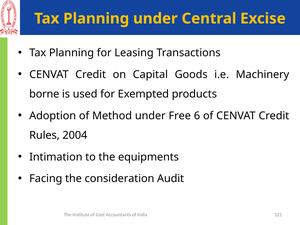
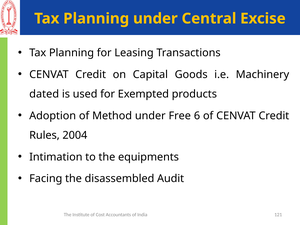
borne: borne -> dated (44, 94)
consideration: consideration -> disassembled (119, 179)
